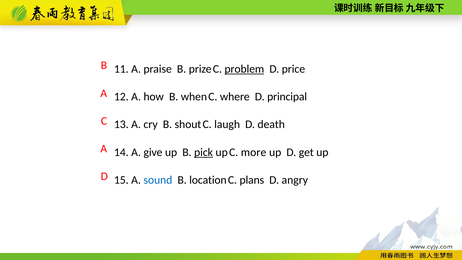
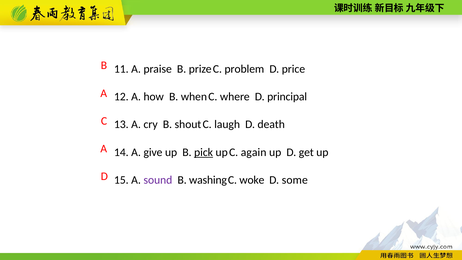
problem underline: present -> none (244, 69)
more: more -> again (254, 152)
sound colour: blue -> purple (158, 180)
location: location -> washing (208, 180)
plans: plans -> woke (252, 180)
angry: angry -> some (295, 180)
